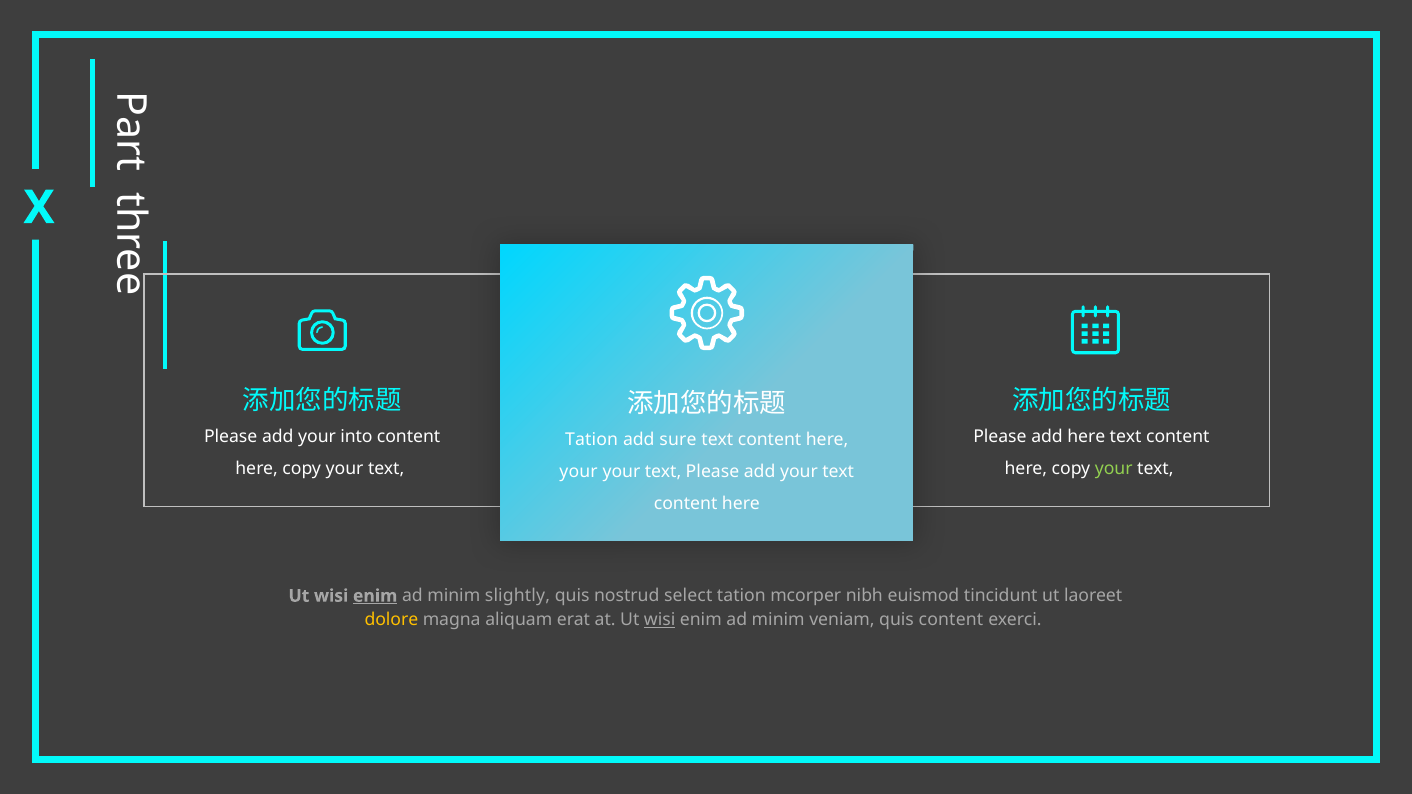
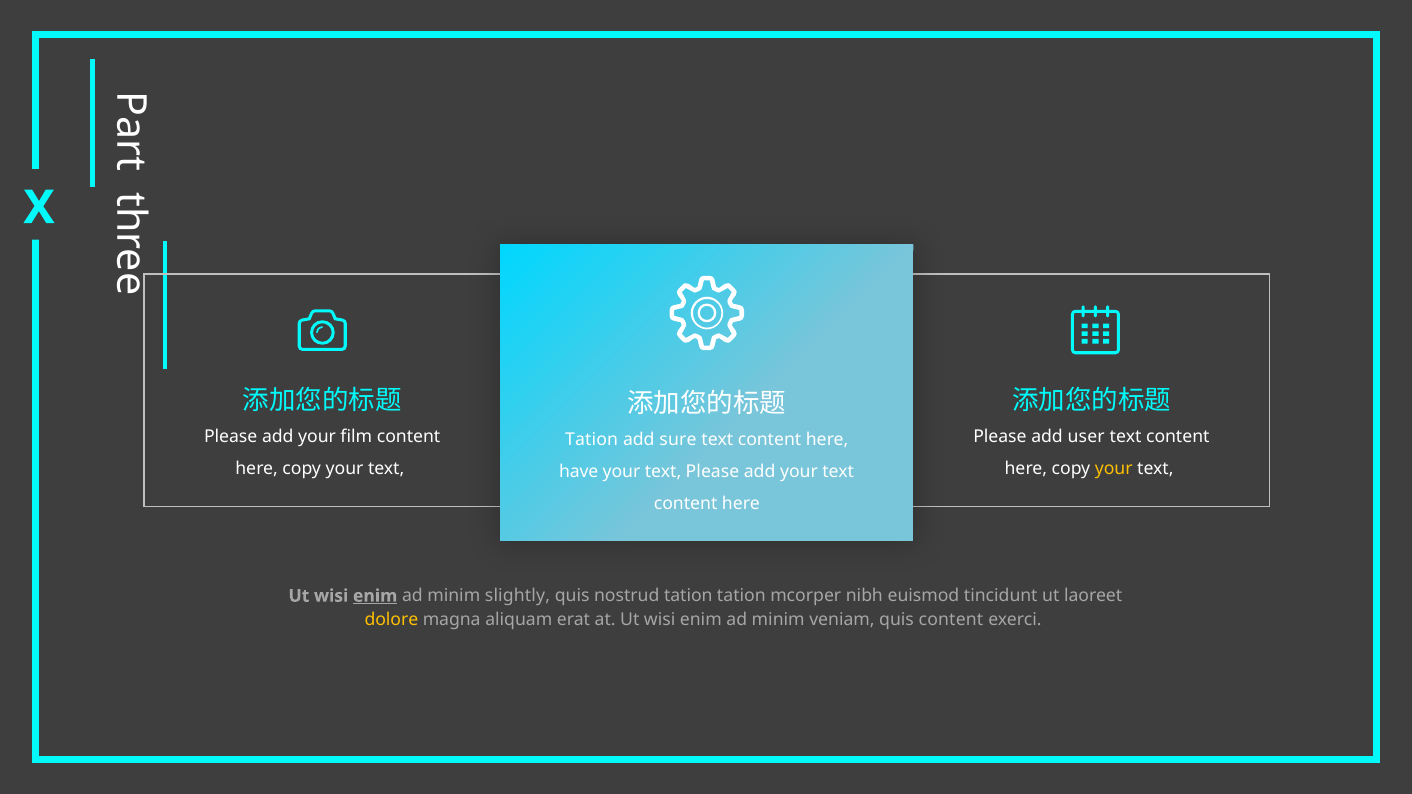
into: into -> film (356, 437)
add here: here -> user (1086, 437)
your colour: light green -> yellow (1114, 469)
your: your -> have (579, 472)
nostrud select: select -> tation (688, 596)
wisi underline: present -> none (660, 620)
